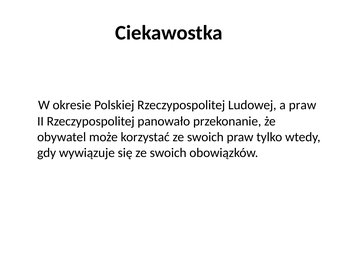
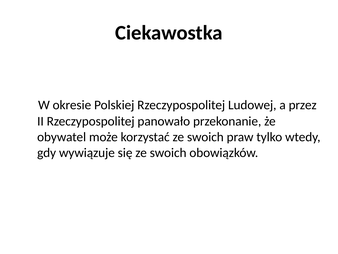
a praw: praw -> przez (303, 105)
